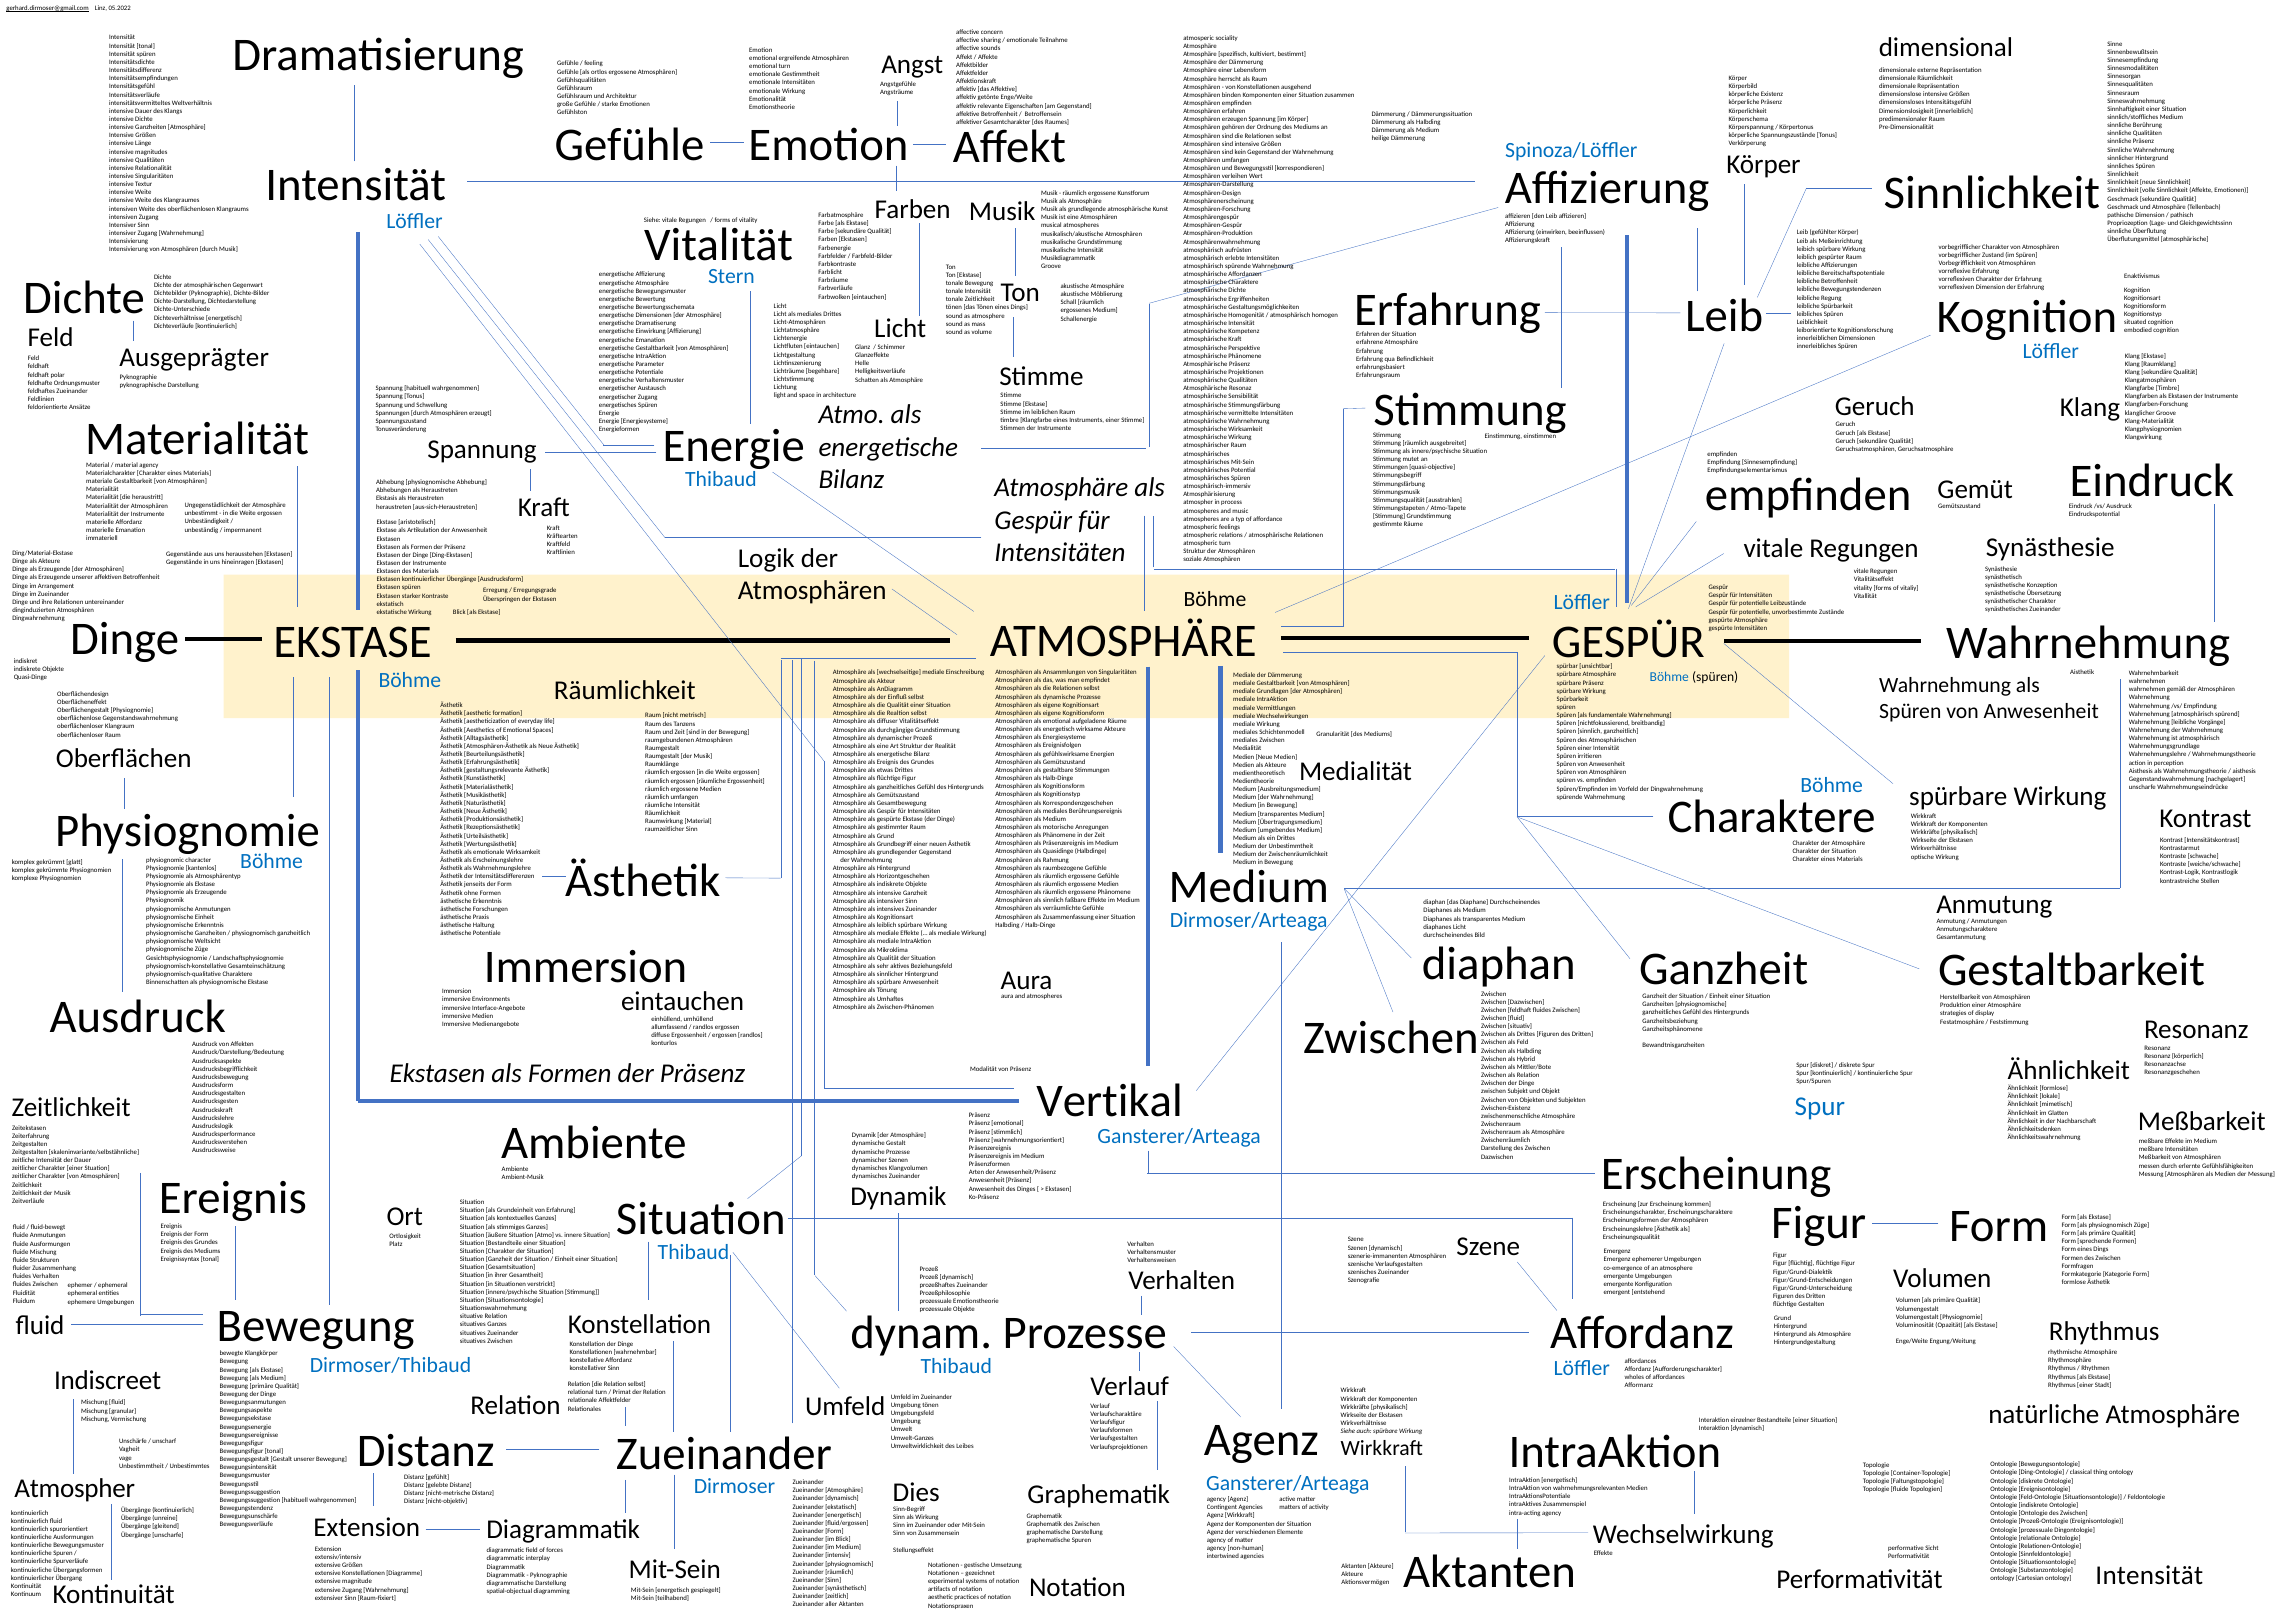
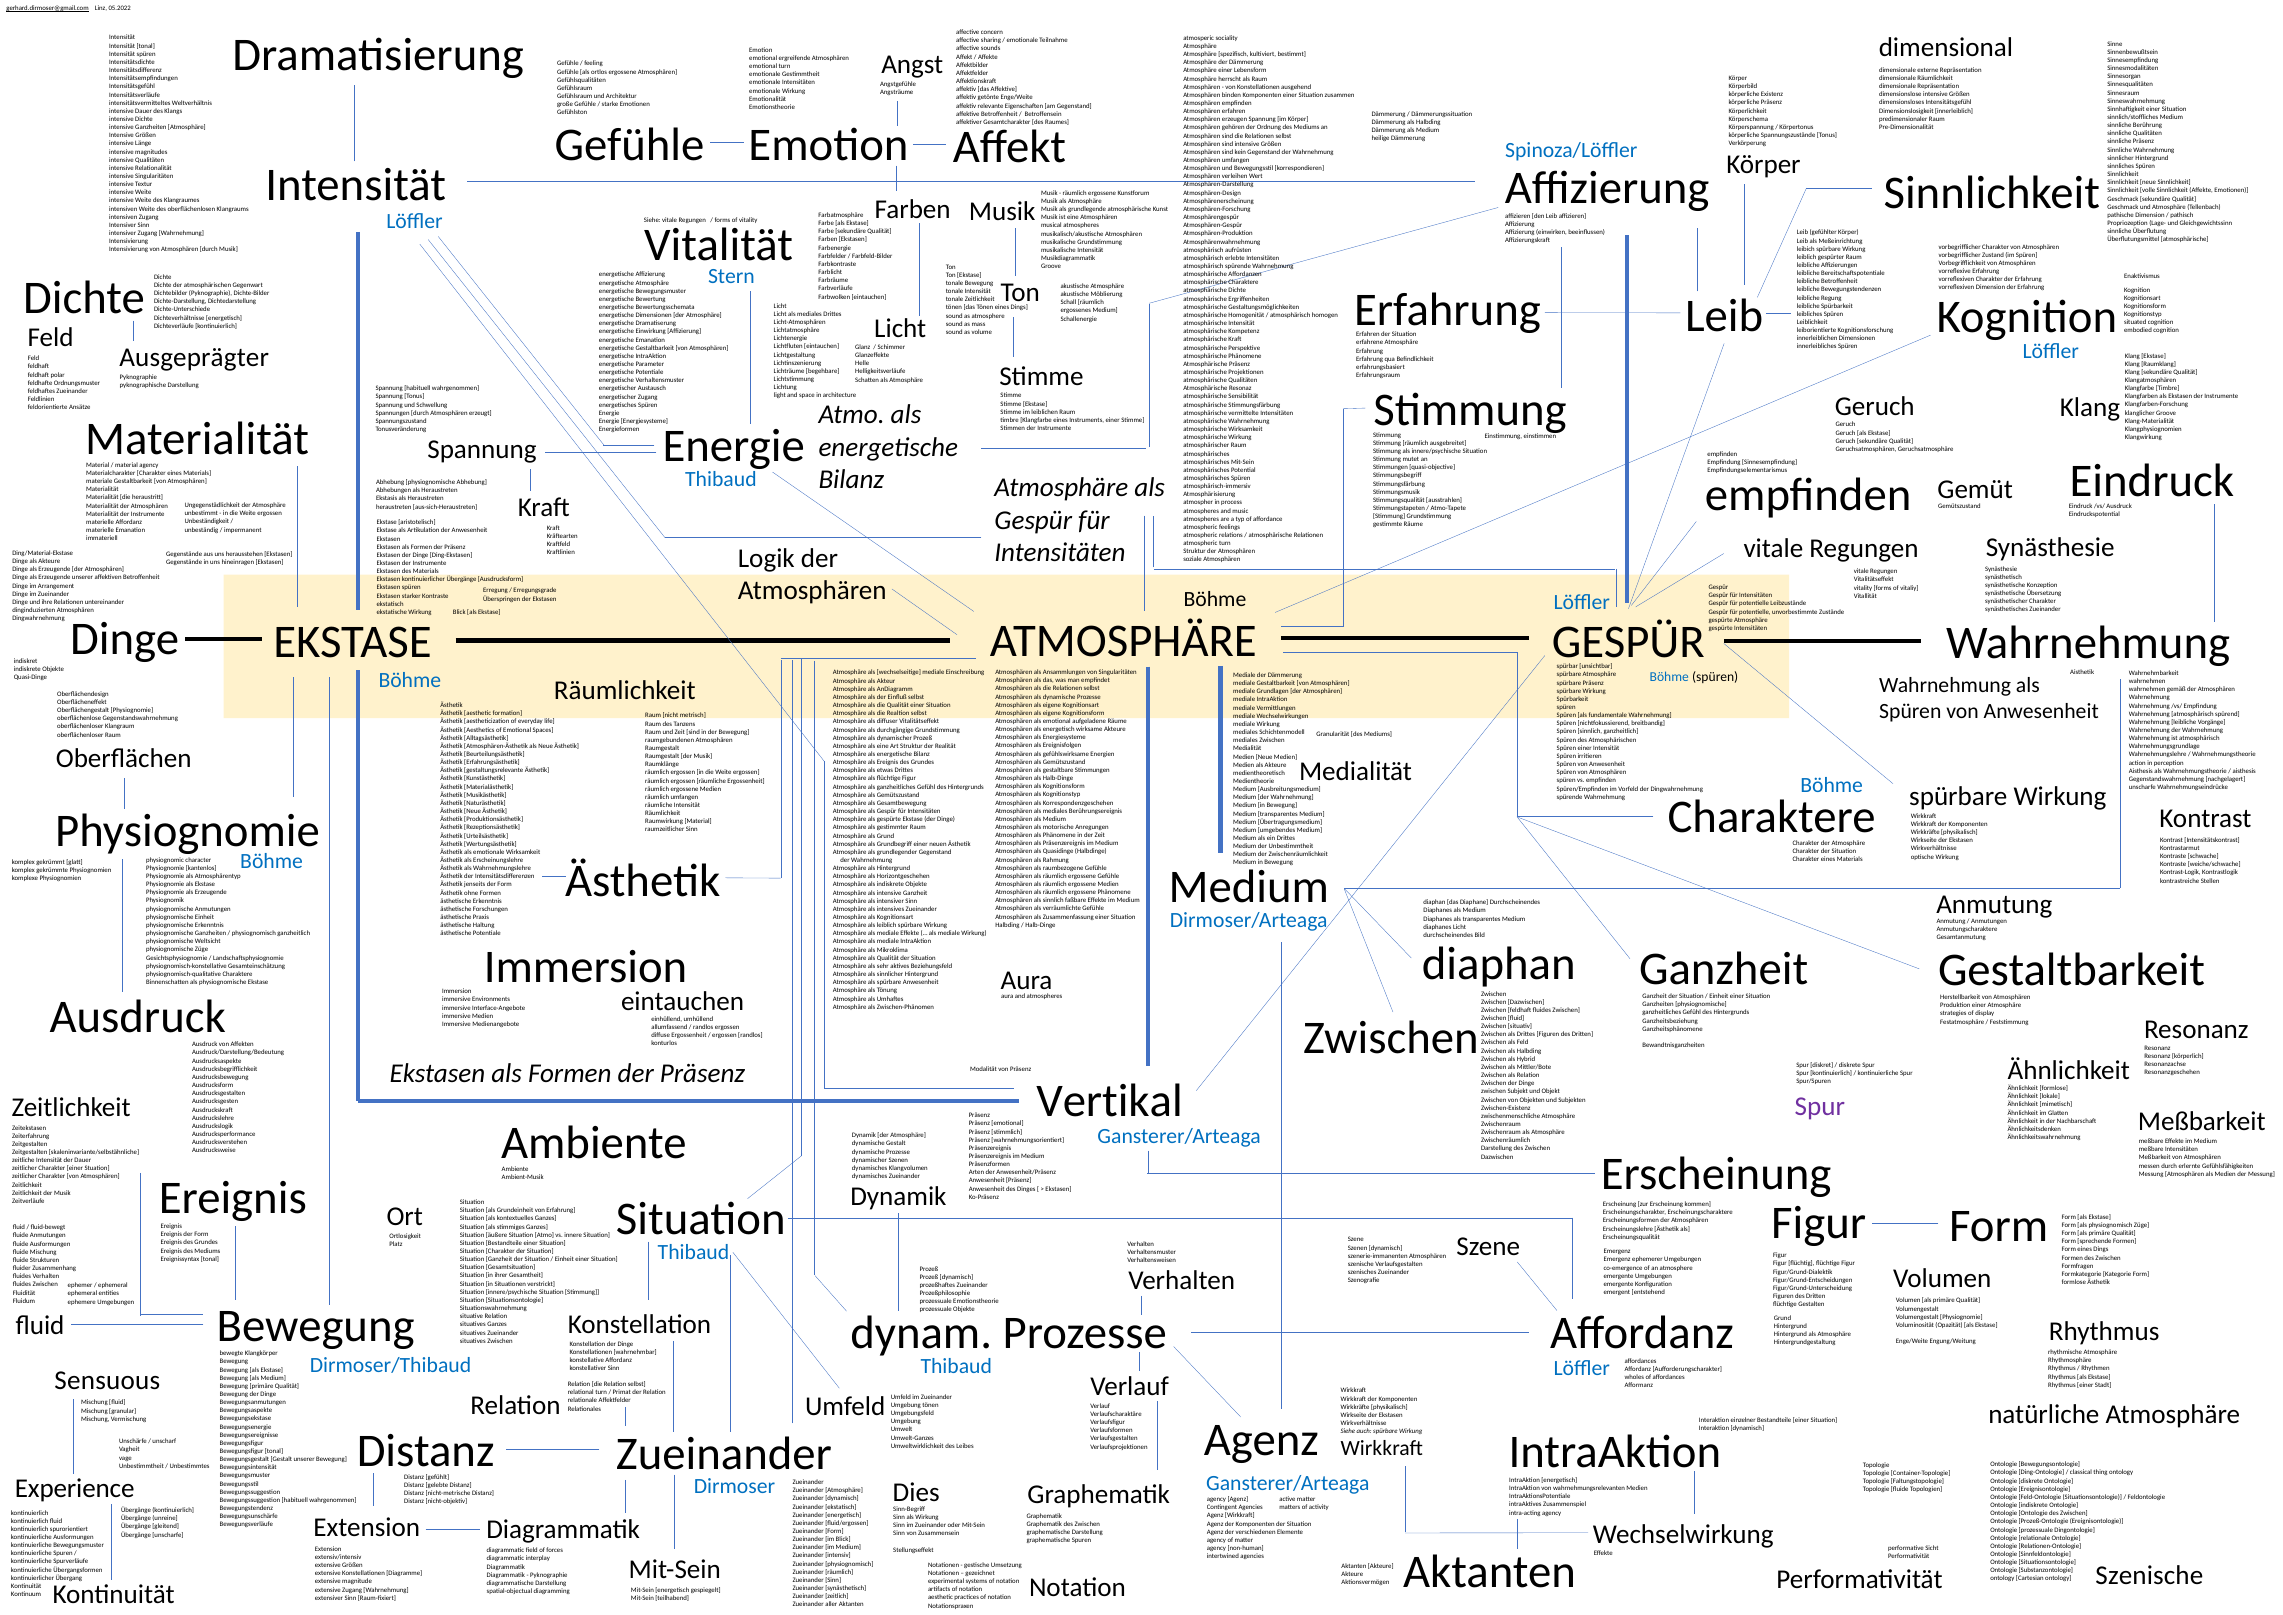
Spur colour: blue -> purple (1820, 1106)
Indiscreet: Indiscreet -> Sensuous (107, 1380)
Atmospher: Atmospher -> Experience (75, 1488)
ontology Intensität: Intensität -> Szenische (2149, 1575)
